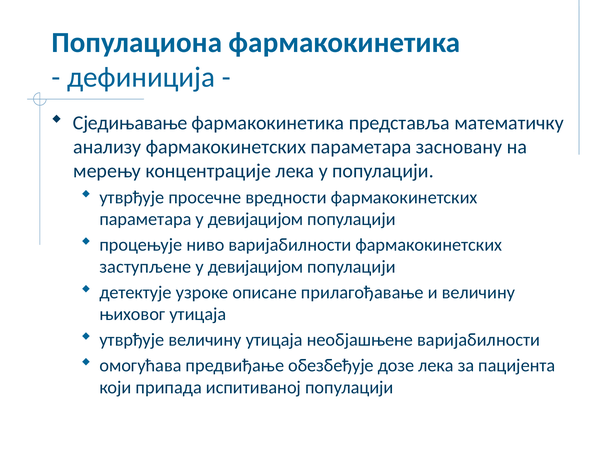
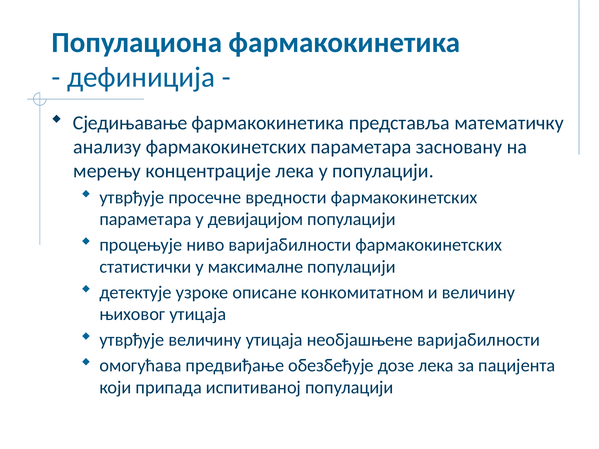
заступљене: заступљене -> статистички (145, 267)
девијацијом: девијацијом -> максималне (256, 267)
прилагођавање: прилагођавање -> конкомитатном (362, 292)
